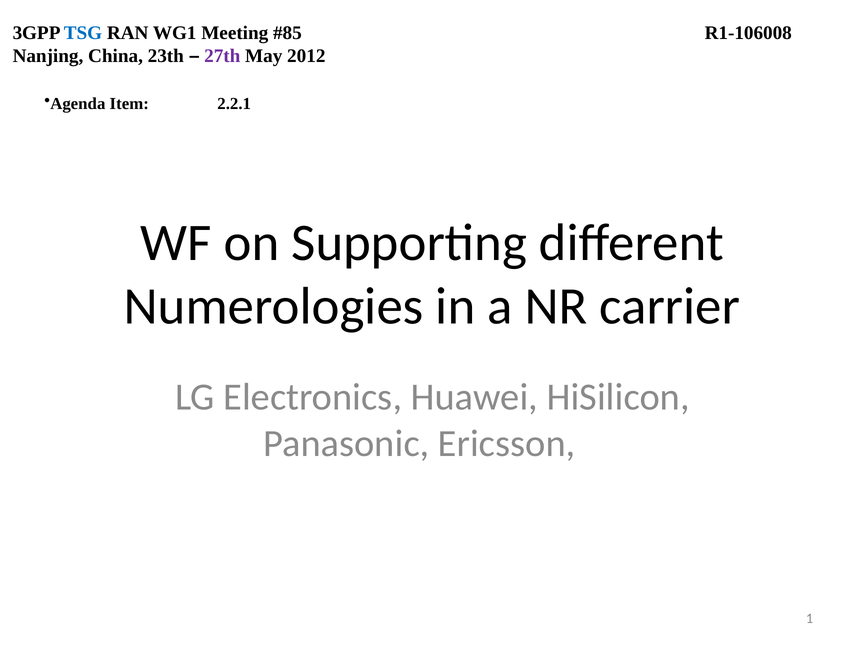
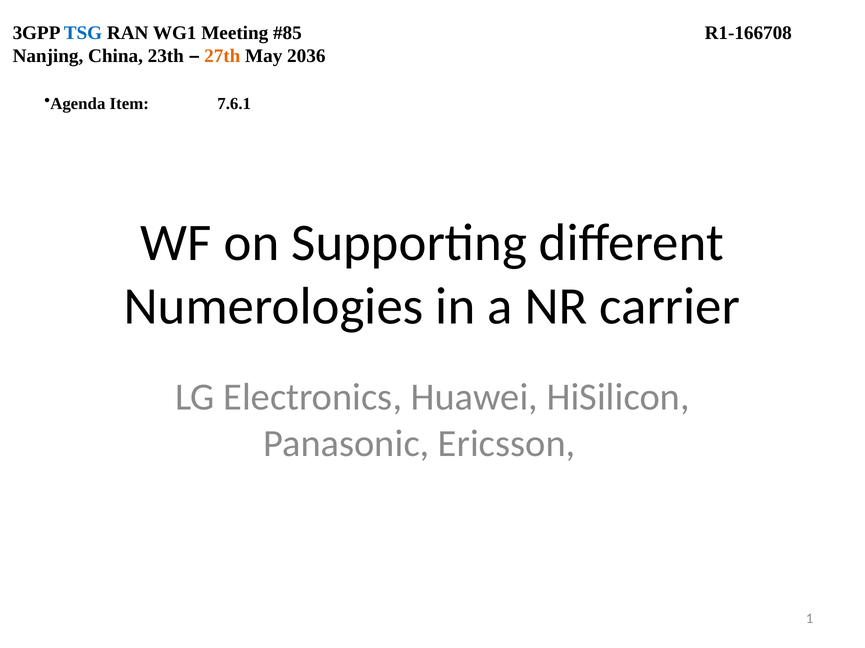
R1-106008: R1-106008 -> R1-166708 (748, 33)
27th colour: purple -> orange (222, 56)
2012: 2012 -> 2036 (306, 56)
2.2.1: 2.2.1 -> 7.6.1 (234, 104)
